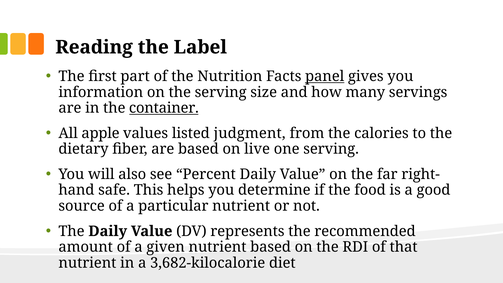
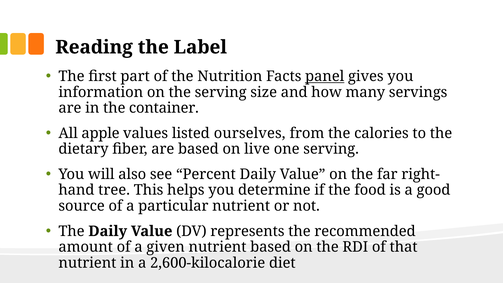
container underline: present -> none (164, 108)
judgment: judgment -> ourselves (250, 133)
safe: safe -> tree (114, 190)
3,682-kilocalorie: 3,682-kilocalorie -> 2,600-kilocalorie (208, 263)
